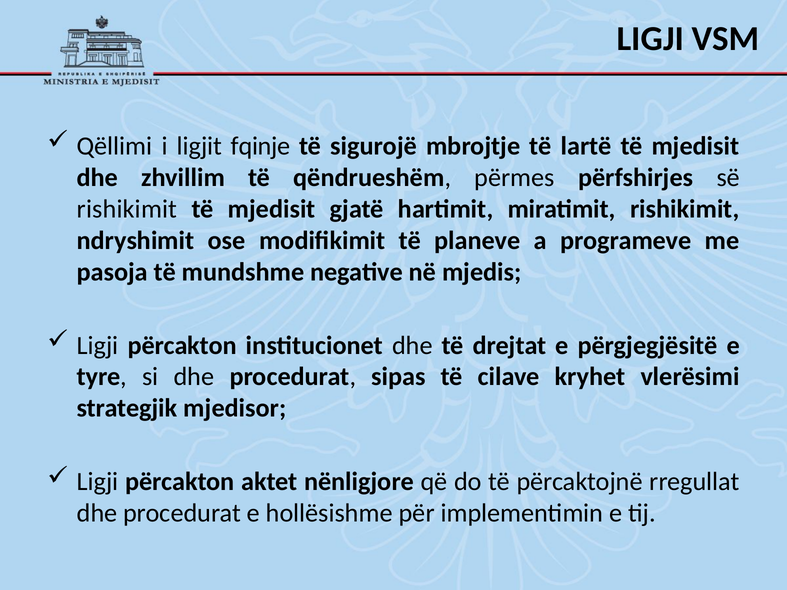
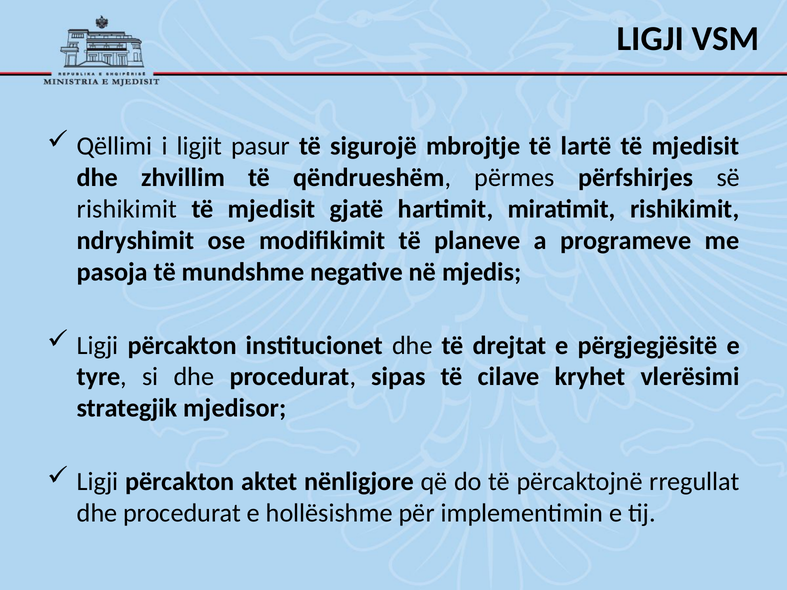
fqinje: fqinje -> pasur (261, 146)
